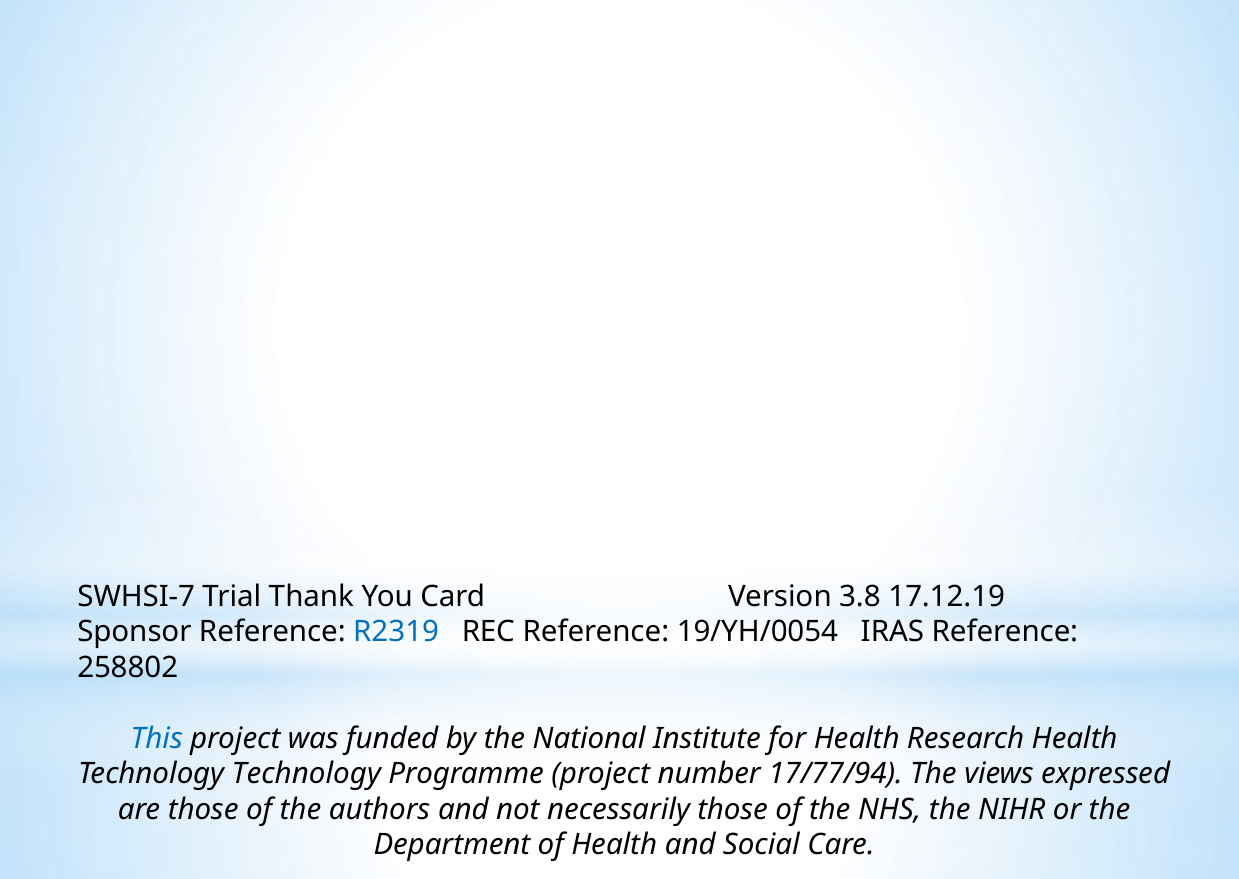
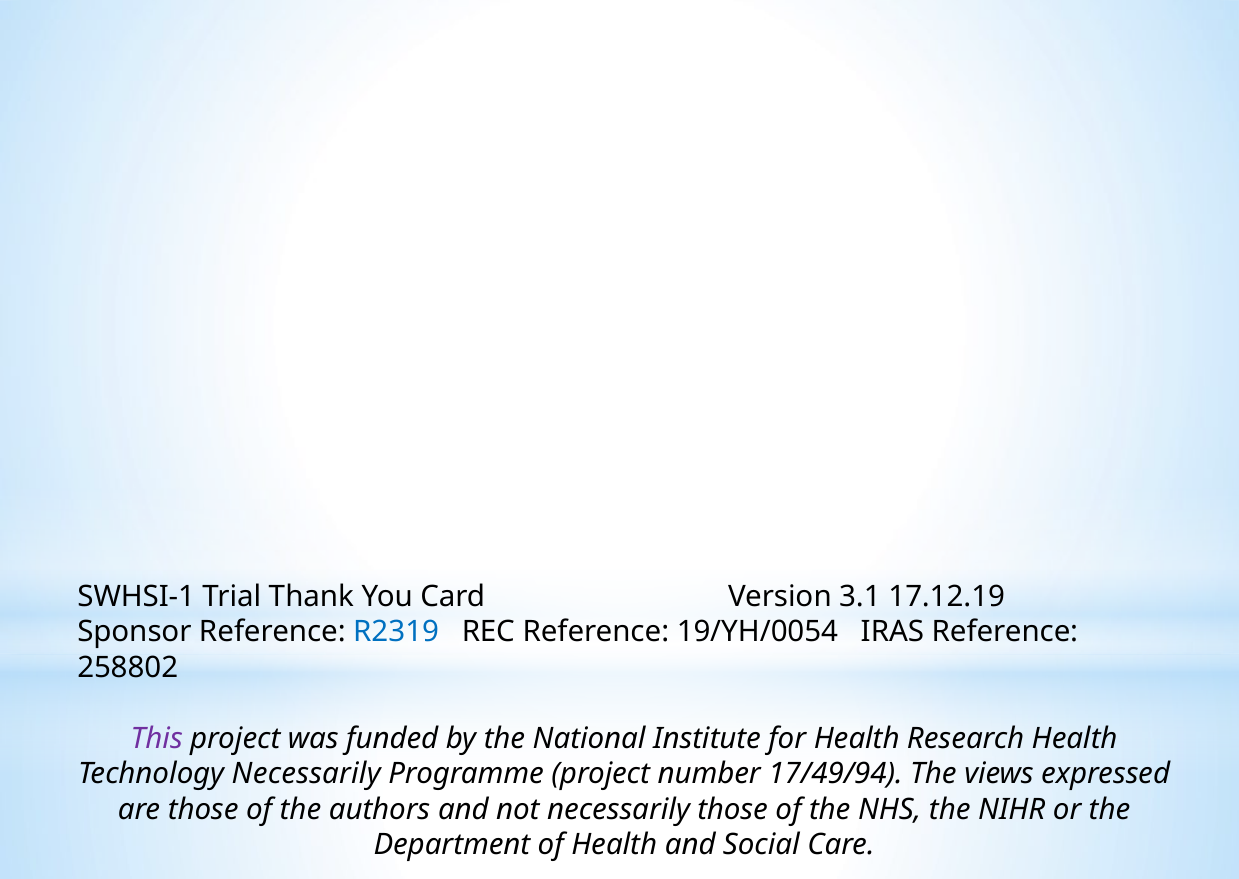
SWHSI-7: SWHSI-7 -> SWHSI-1 (136, 597)
3.8: 3.8 -> 3.1 (860, 597)
This colour: blue -> purple (157, 739)
Technology Technology: Technology -> Necessarily (306, 774)
17/77/94: 17/77/94 -> 17/49/94 (836, 774)
